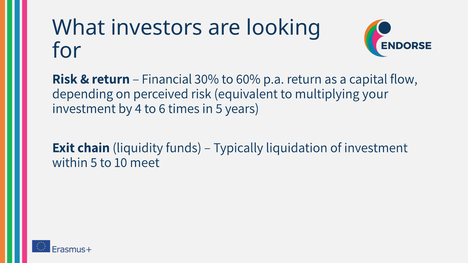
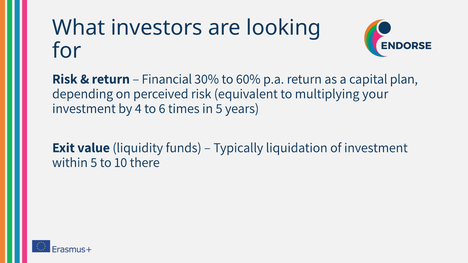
flow: flow -> plan (404, 79)
chain: chain -> value (94, 148)
meet: meet -> there (145, 163)
